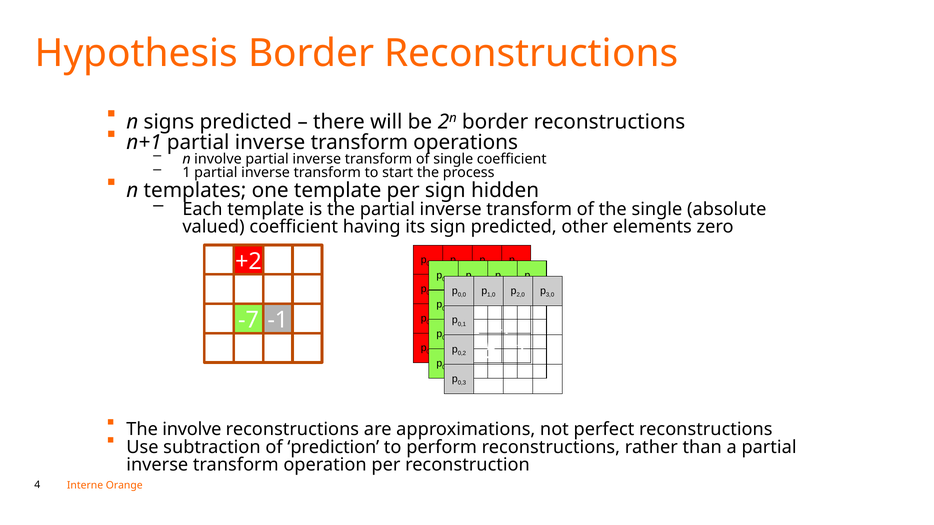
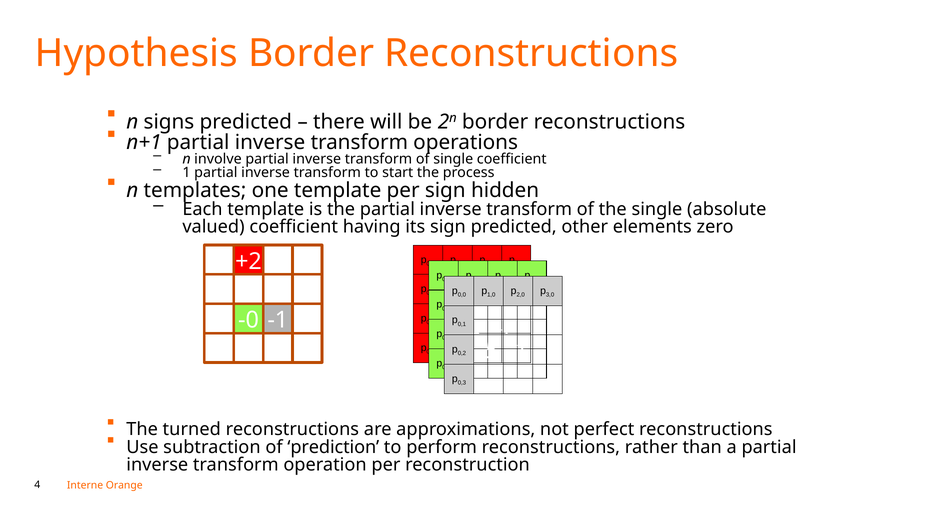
-7: -7 -> -0 (248, 320)
The involve: involve -> turned (192, 430)
